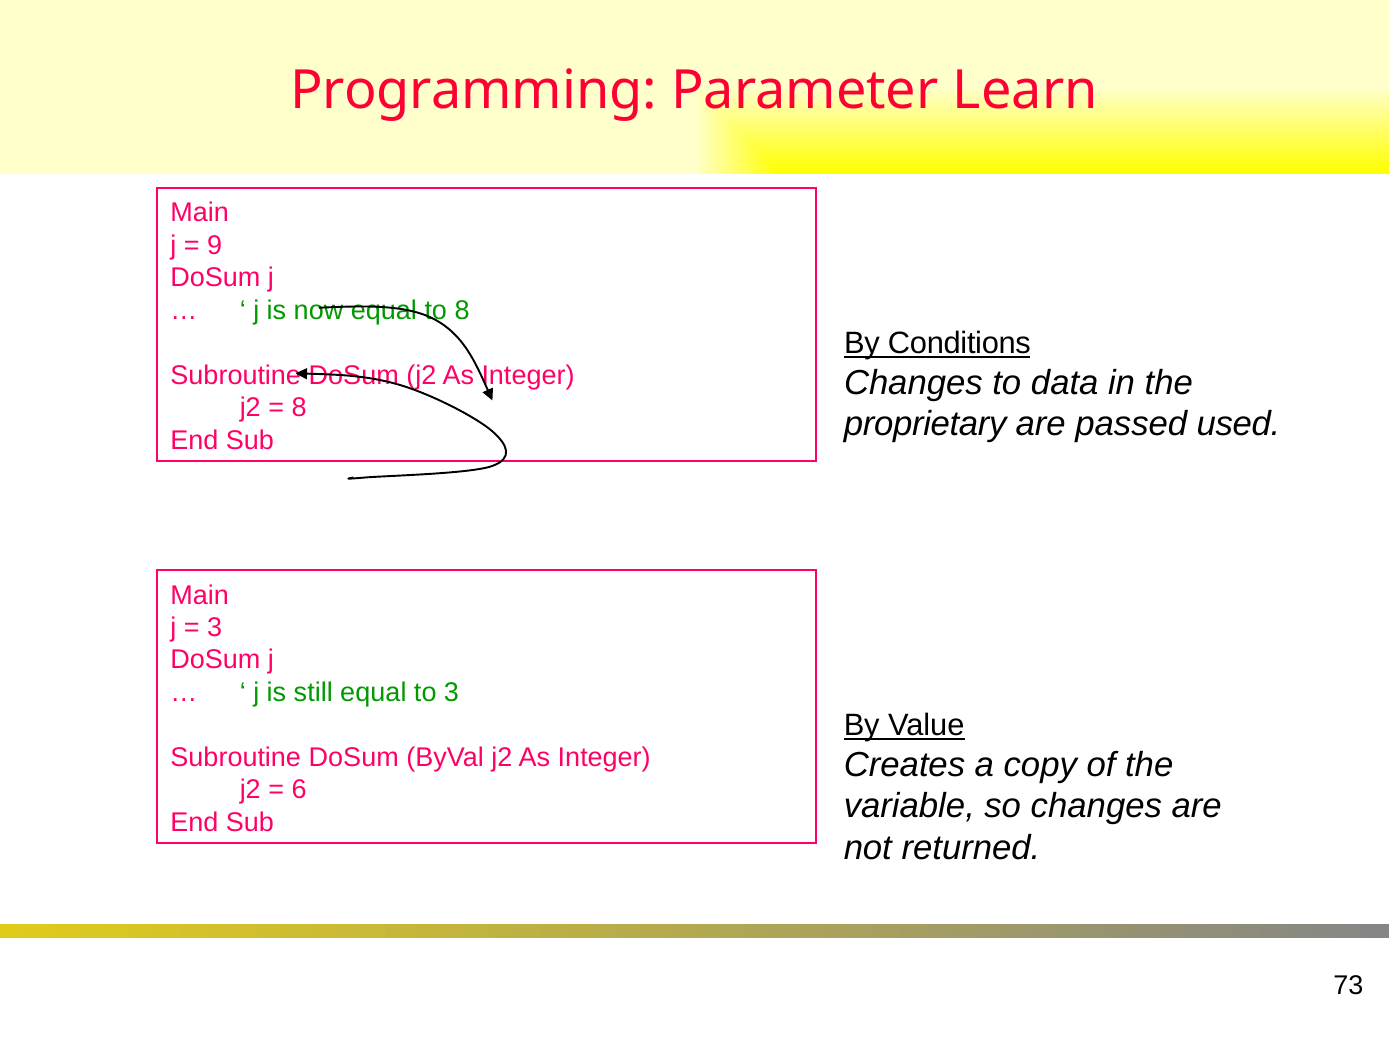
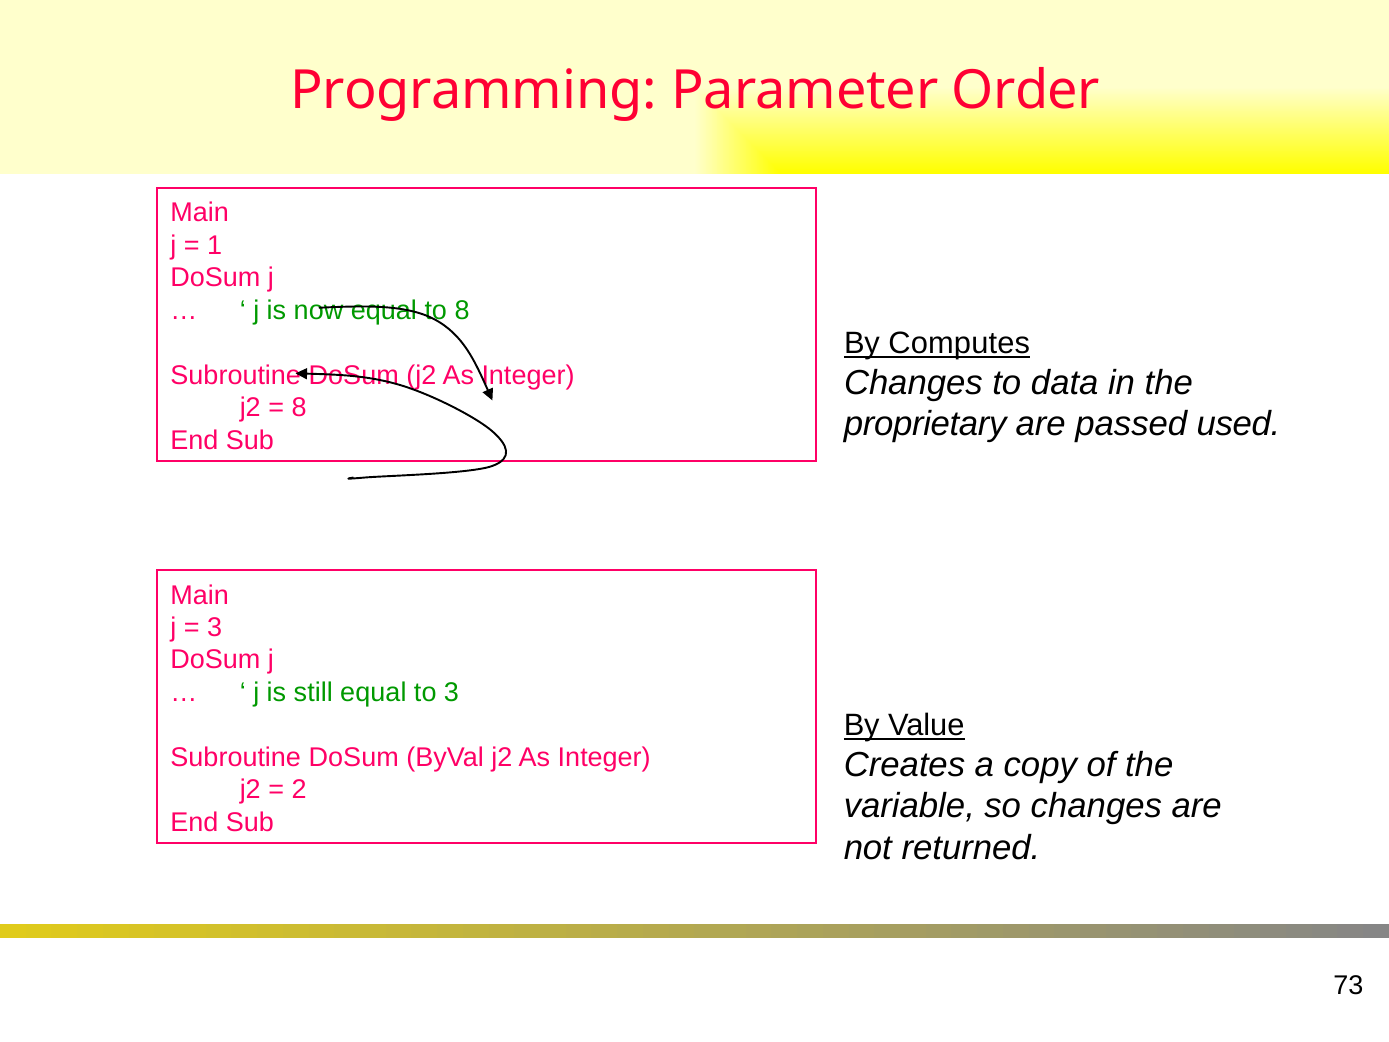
Learn: Learn -> Order (1026, 91)
9: 9 -> 1 (215, 245)
Conditions: Conditions -> Computes (959, 343)
6: 6 -> 2 (299, 790)
